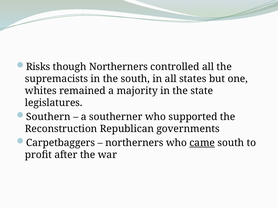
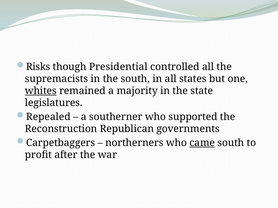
though Northerners: Northerners -> Presidential (118, 67)
whites underline: none -> present (41, 91)
Southern: Southern -> Repealed (48, 117)
